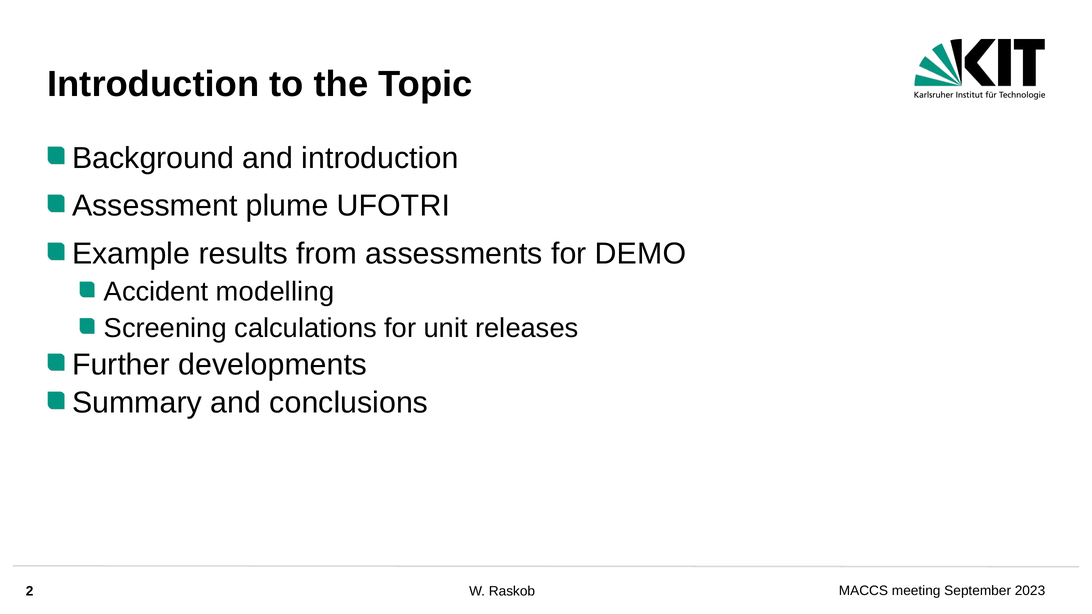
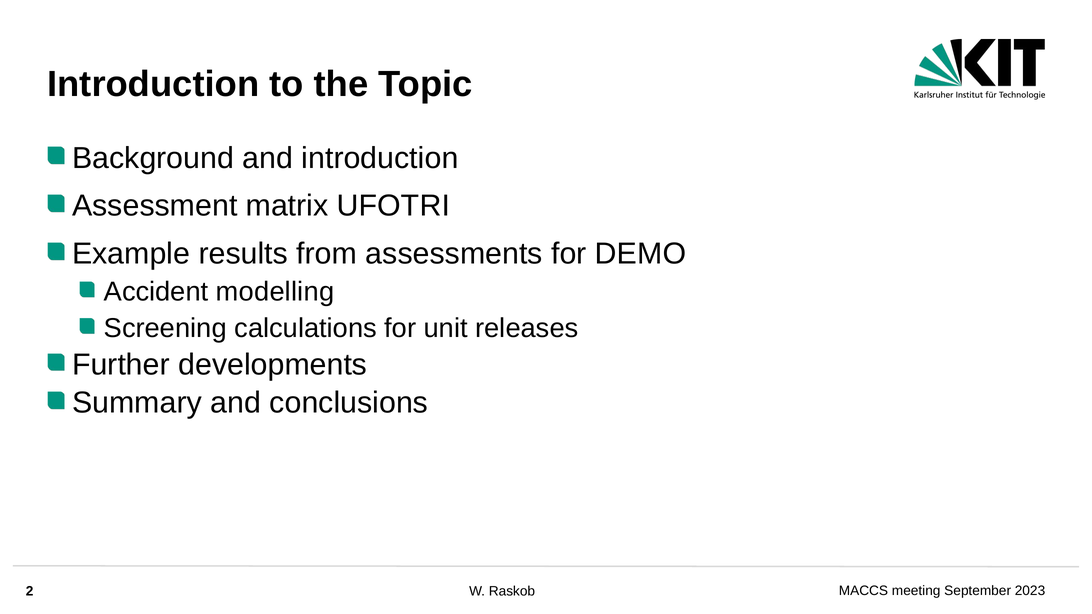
plume: plume -> matrix (287, 206)
